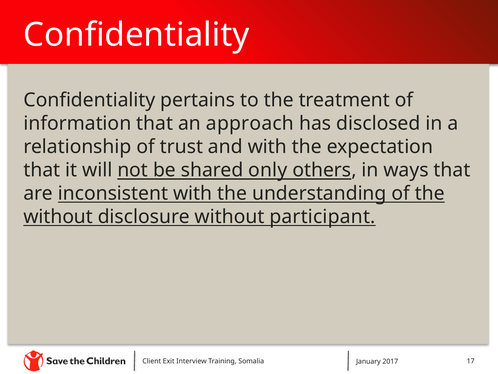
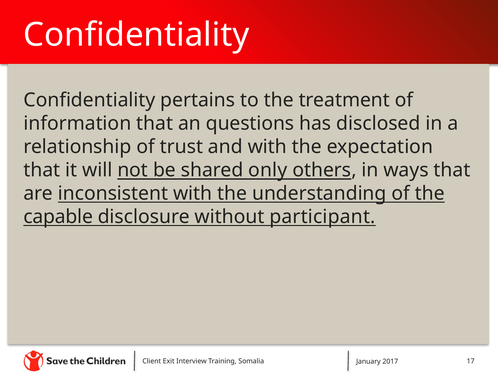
approach: approach -> questions (250, 123)
without: without -> capable (58, 216)
